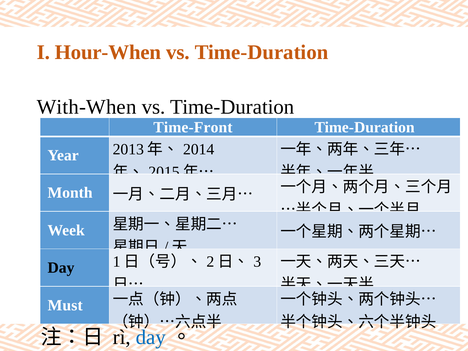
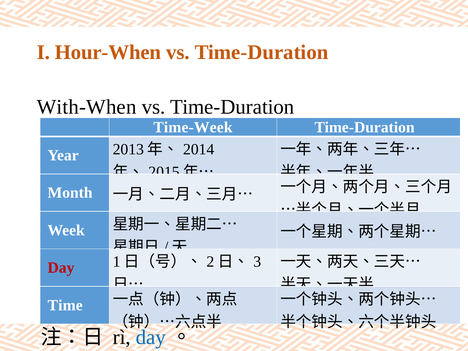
Time-Front: Time-Front -> Time-Week (193, 127)
Day colour: black -> red (61, 268)
Must: Must -> Time (65, 305)
